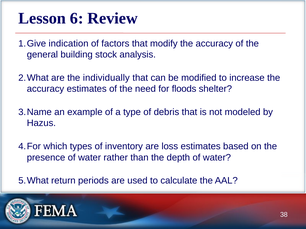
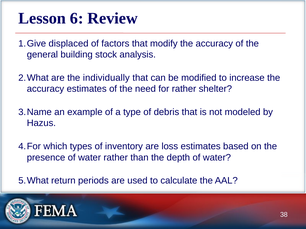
indication: indication -> displaced (69, 44)
for floods: floods -> rather (184, 89)
